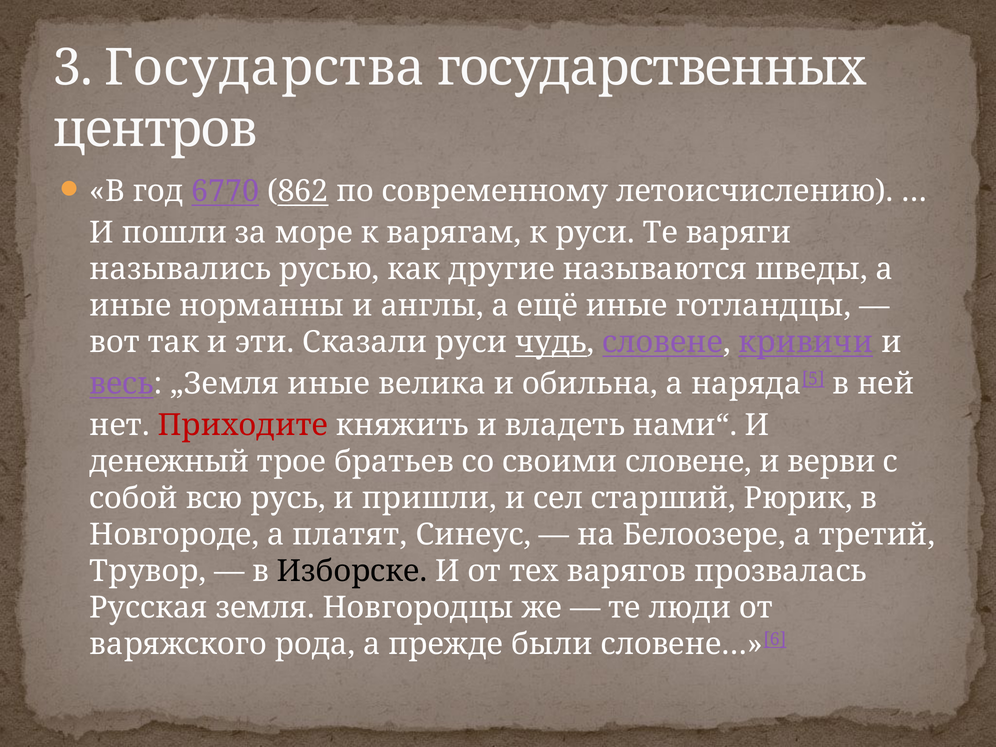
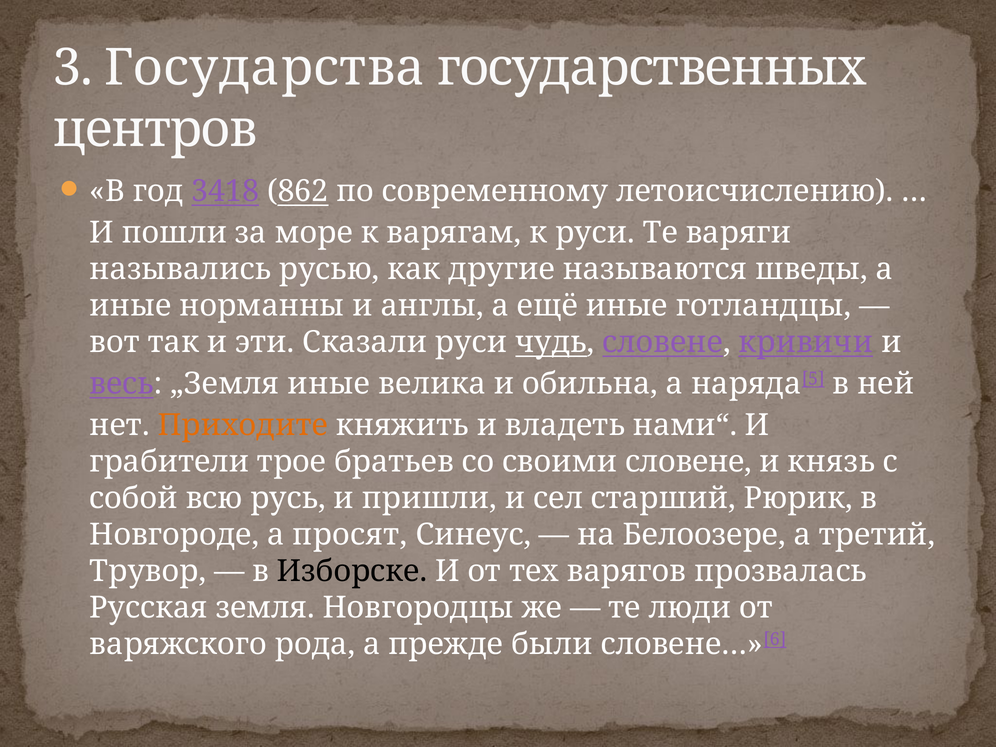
6770: 6770 -> 3418 (225, 191)
Приходите colour: red -> orange (243, 425)
денежный: денежный -> грабители (169, 462)
верви: верви -> князь (831, 462)
платят: платят -> просят (350, 535)
